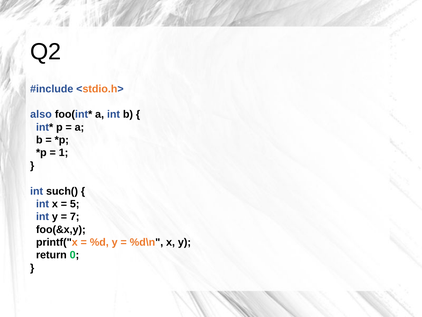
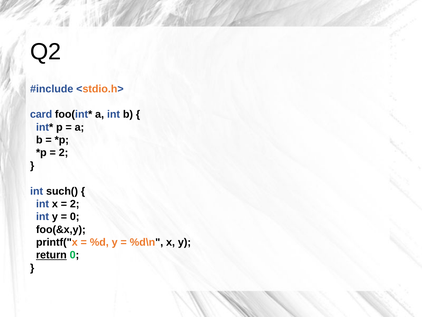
also: also -> card (41, 114)
1: 1 -> 2 (63, 153)
5: 5 -> 2 (75, 204)
7: 7 -> 0 (75, 216)
return underline: none -> present (51, 255)
